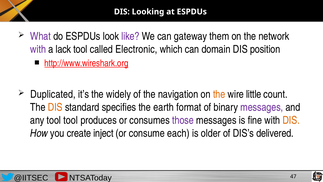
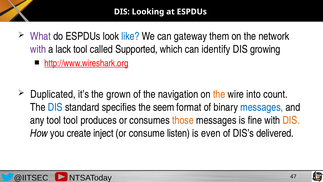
like colour: purple -> blue (130, 36)
Electronic: Electronic -> Supported (136, 49)
domain: domain -> identify (216, 49)
position: position -> growing (265, 49)
widely: widely -> grown (119, 94)
little: little -> into (254, 94)
DIS colour: orange -> blue (55, 107)
earth: earth -> seem (164, 107)
messages colour: purple -> blue (262, 107)
those colour: purple -> orange (183, 120)
each: each -> listen (178, 133)
older: older -> even (211, 133)
